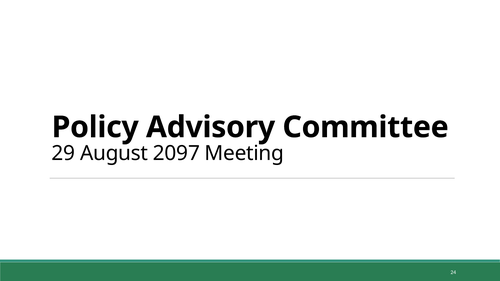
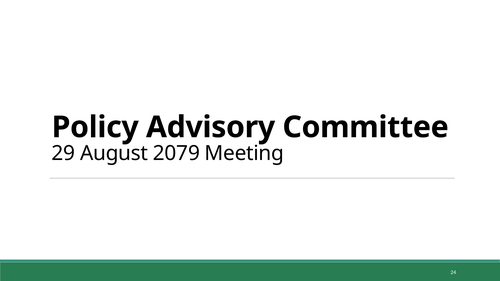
2097: 2097 -> 2079 (176, 154)
